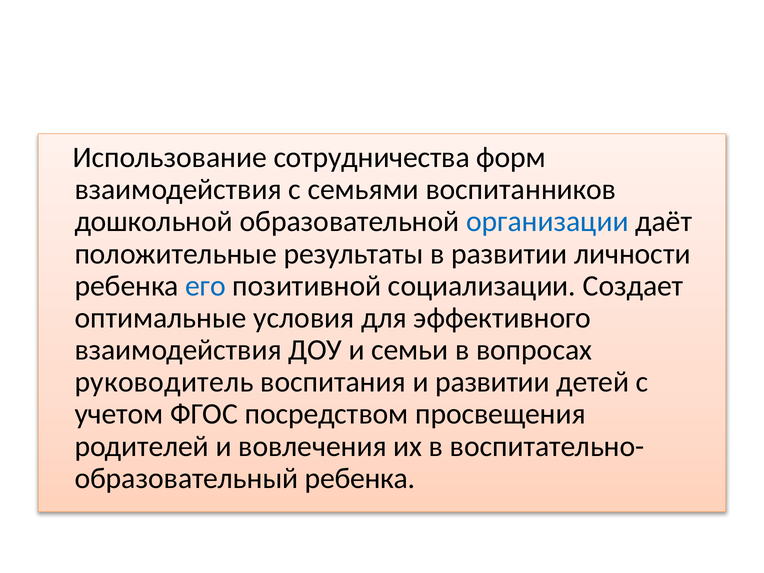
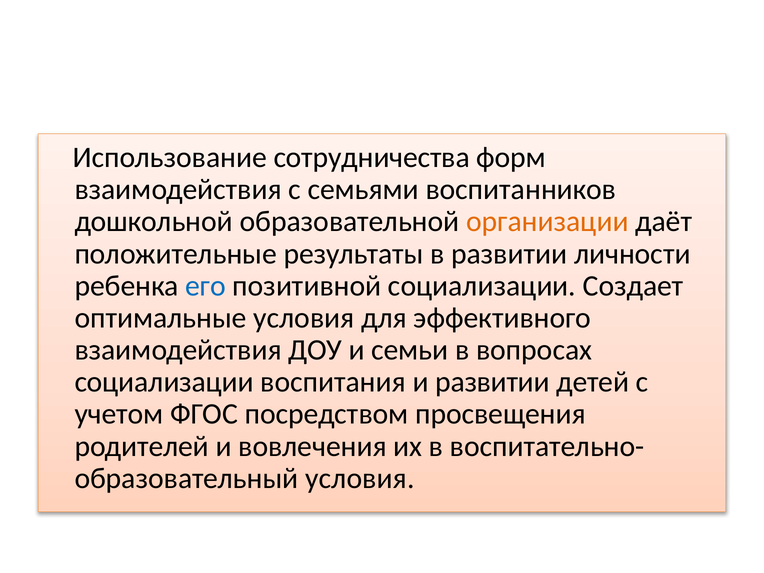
организации colour: blue -> orange (547, 222)
руководитель: руководитель -> социализации (164, 382)
ребенка: ребенка -> условия (360, 478)
